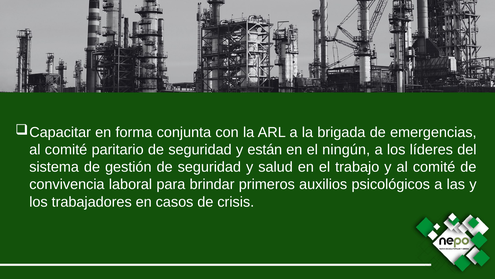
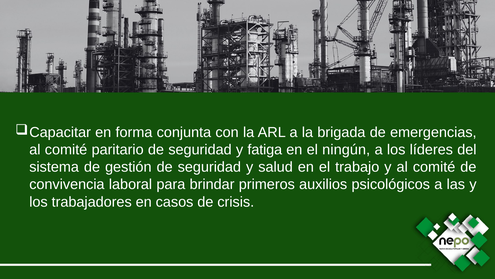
están: están -> fatiga (265, 150)
